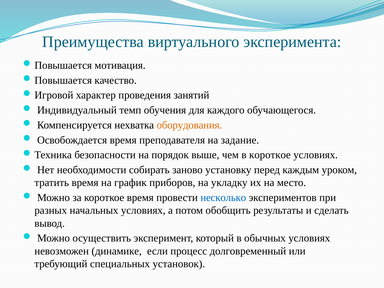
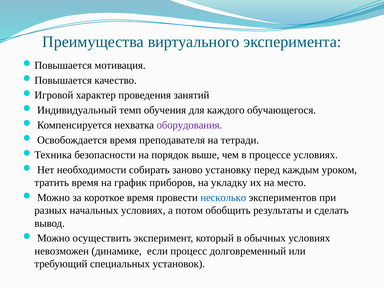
оборудования colour: orange -> purple (189, 125)
задание: задание -> тетради (240, 140)
в короткое: короткое -> процессе (270, 155)
